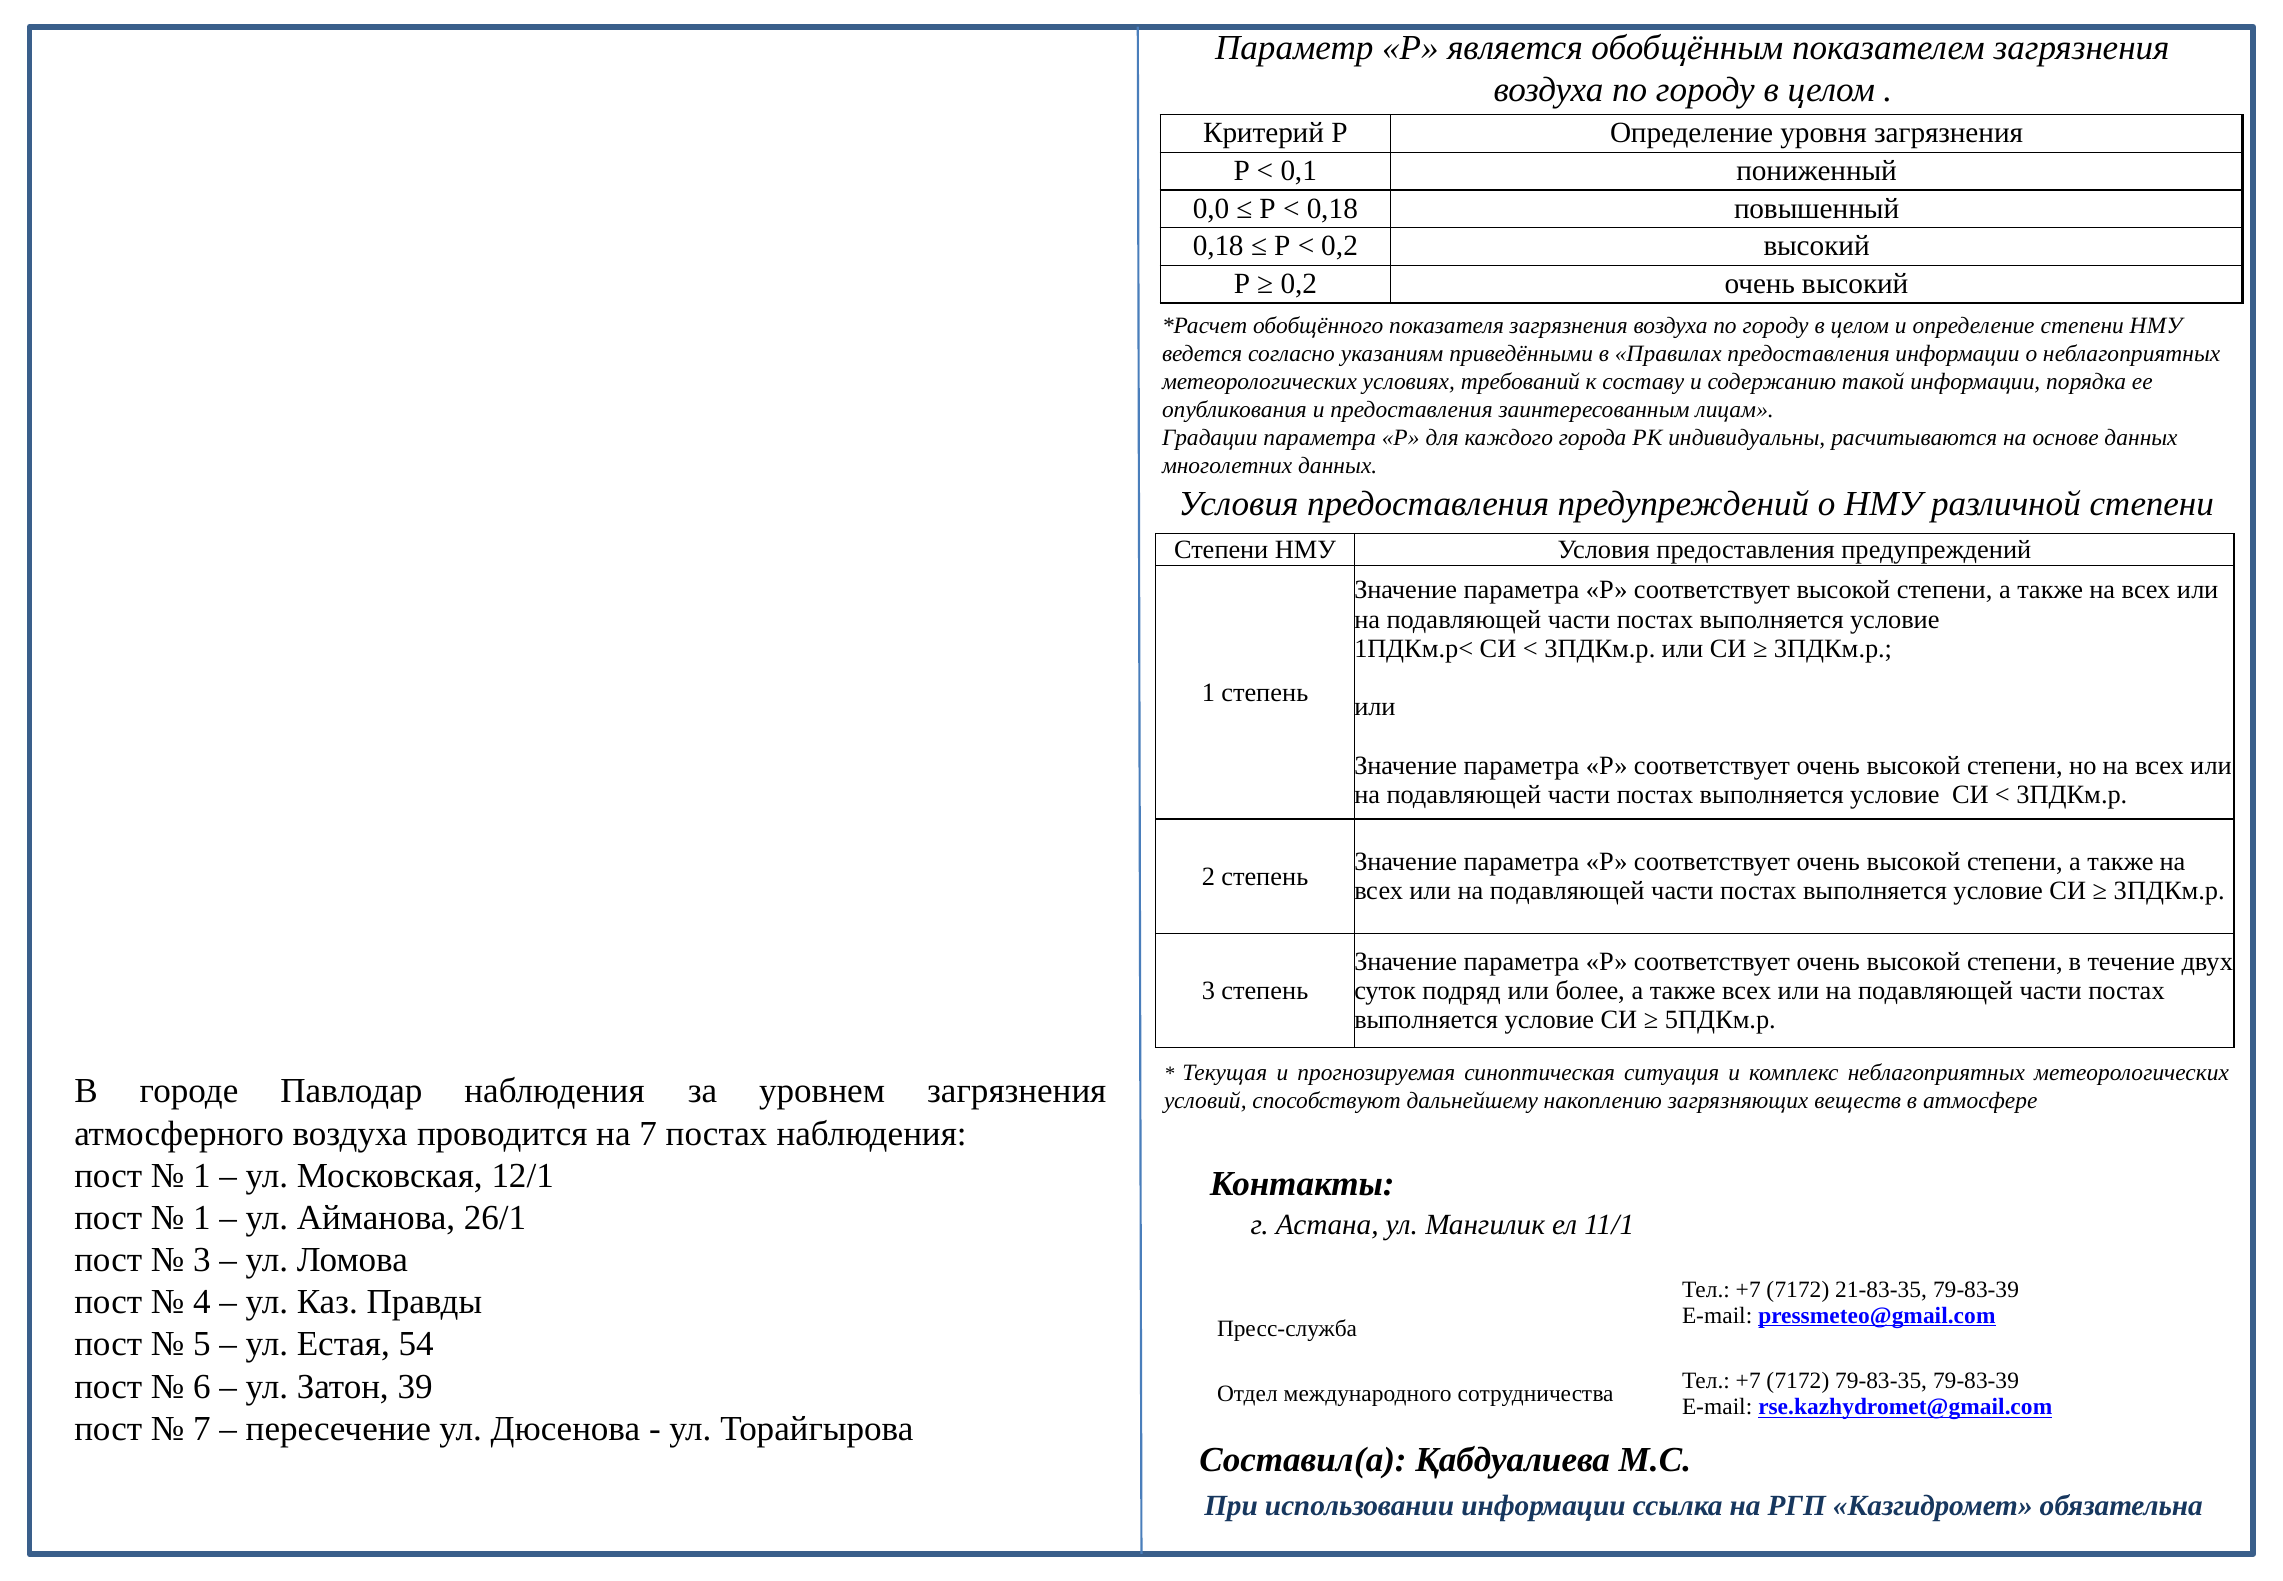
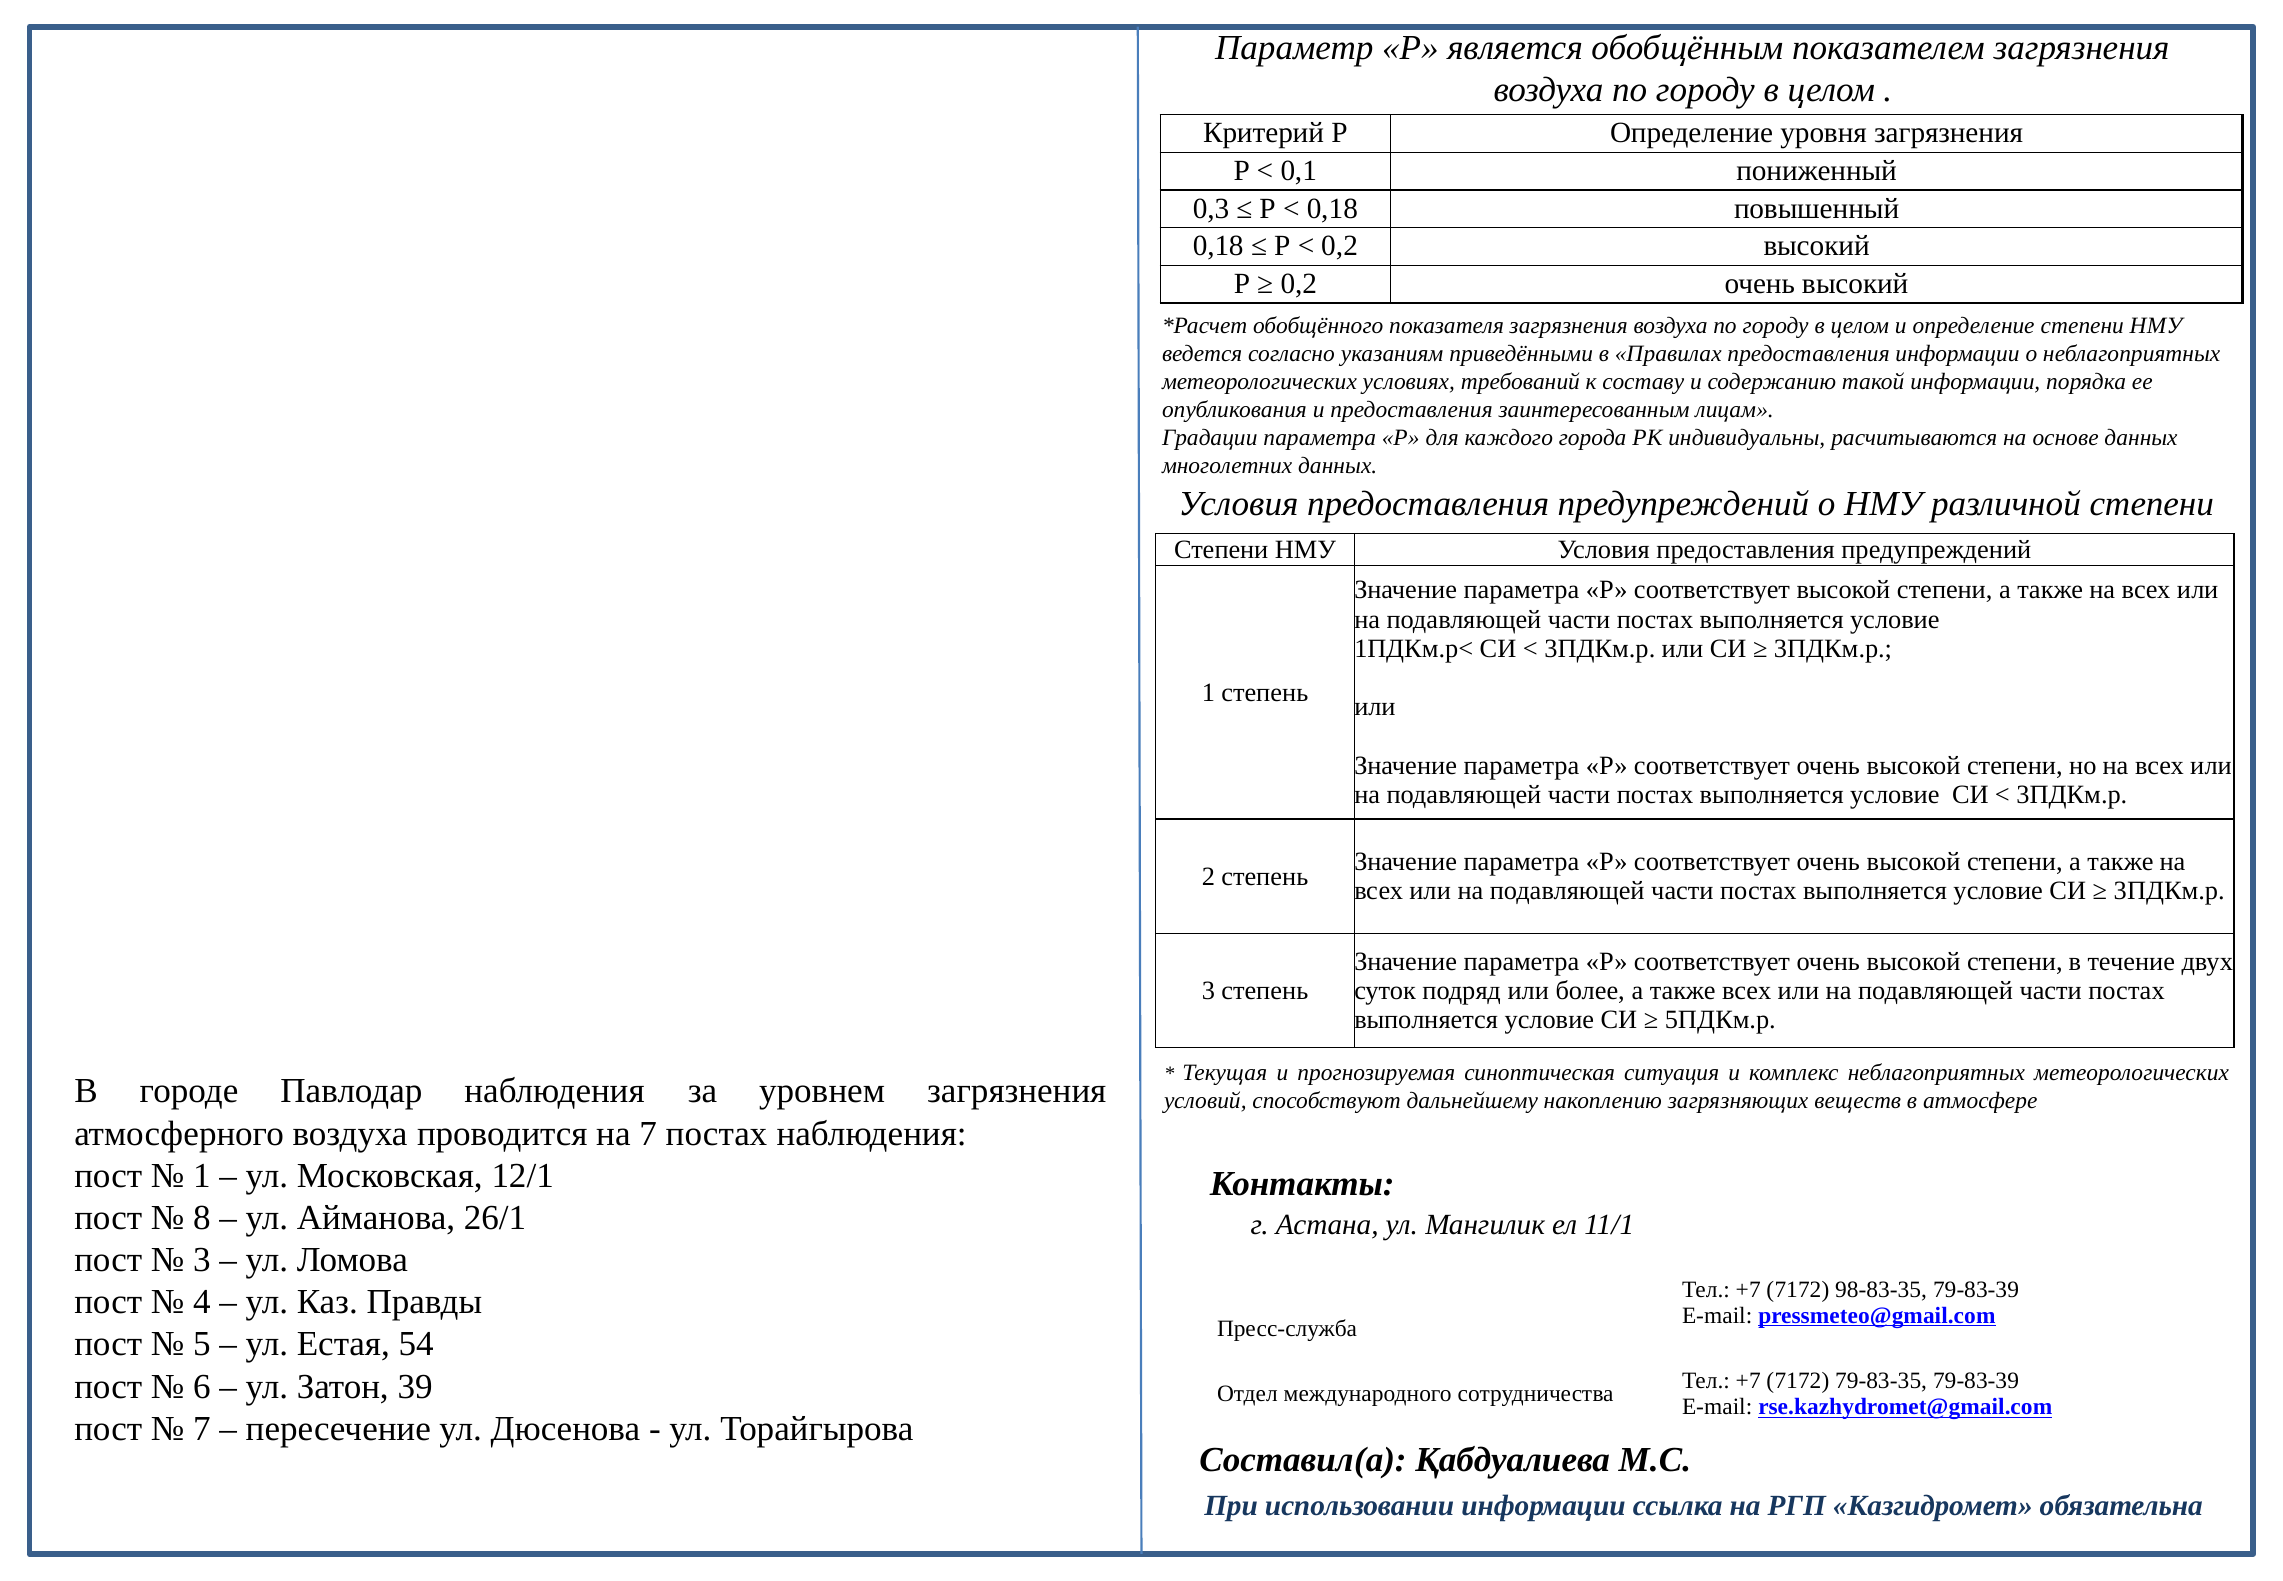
0,0: 0,0 -> 0,3 (1211, 209)
1: 1 -> 8 (202, 1217)
21-83-35: 21-83-35 -> 98-83-35 (1881, 1289)
